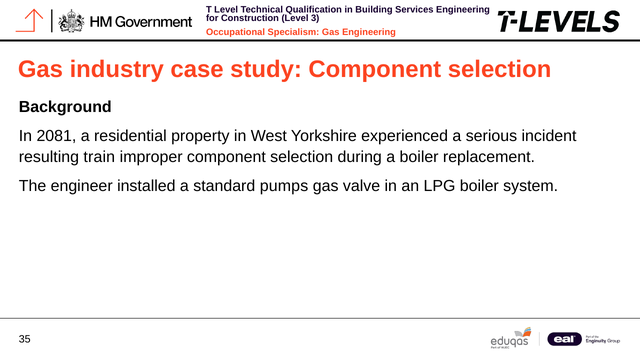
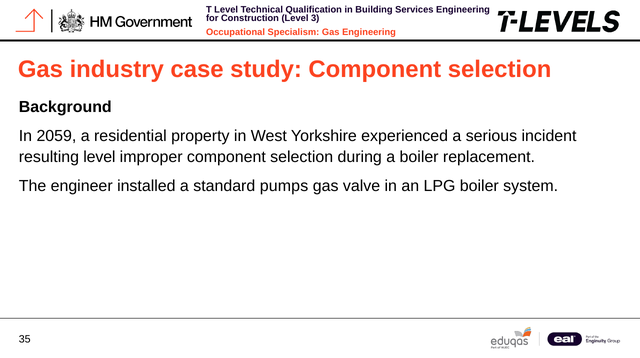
2081: 2081 -> 2059 (56, 136)
resulting train: train -> level (99, 157)
